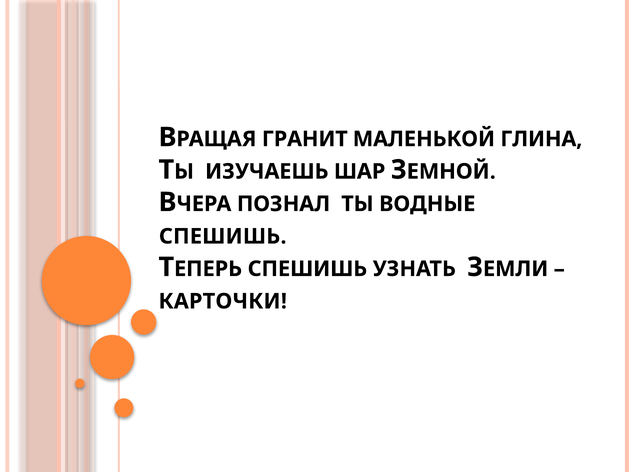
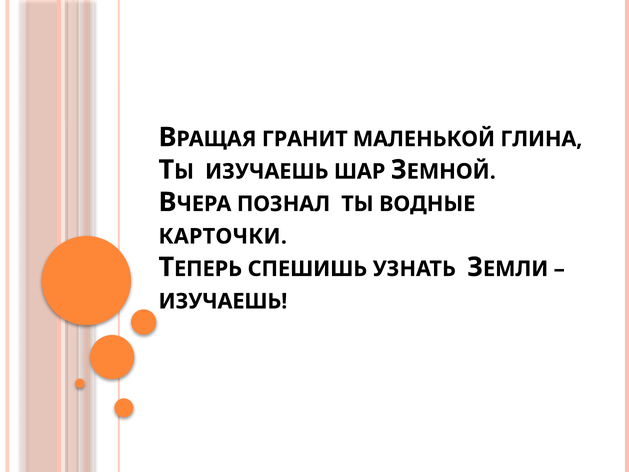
СПЕШИШЬ: СПЕШИШЬ -> КАРТОЧКИ (223, 236)
КАРТОЧКИ: КАРТОЧКИ -> ИЗУЧАЕШЬ (223, 301)
